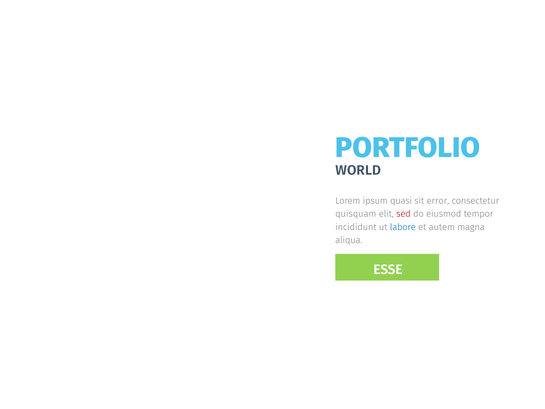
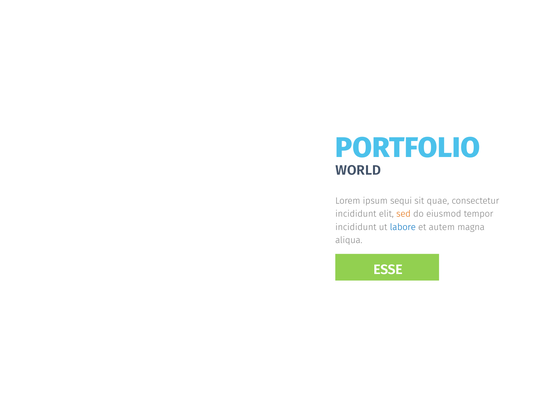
quasi: quasi -> sequi (401, 201)
error: error -> quae (438, 201)
quisquam: quisquam -> incididunt (356, 214)
sed colour: red -> orange (404, 214)
